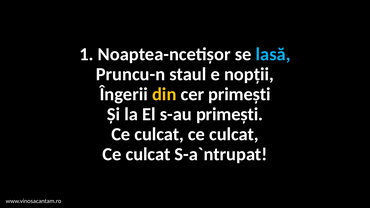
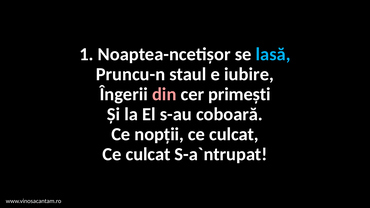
nopții: nopții -> iubire (249, 74)
din colour: yellow -> pink (164, 94)
s-au primești: primești -> coboară (229, 114)
culcat: culcat -> nopții (159, 134)
